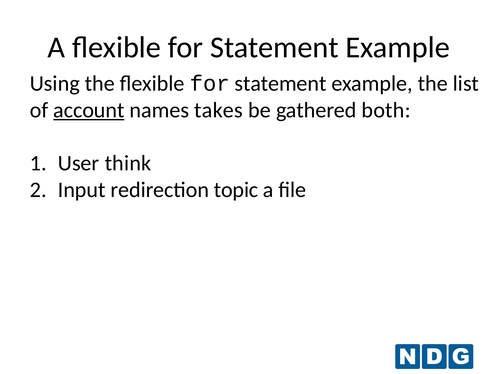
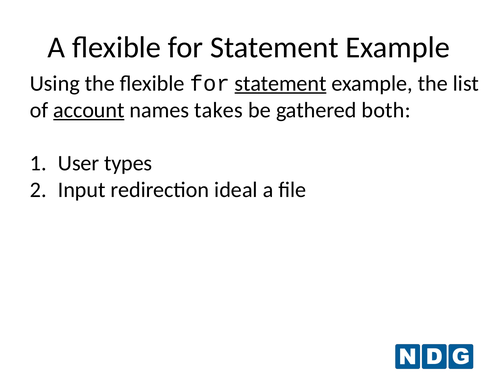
statement underline: none -> present (281, 83)
think: think -> types (128, 163)
topic: topic -> ideal (236, 190)
